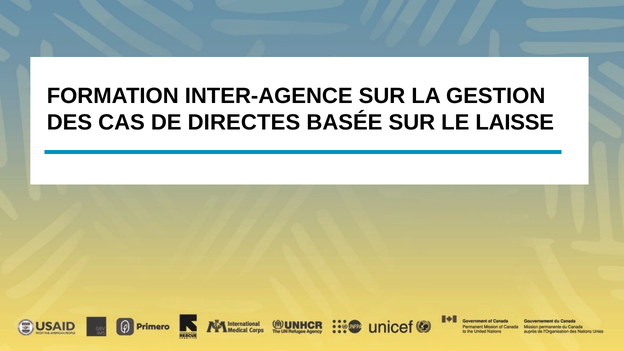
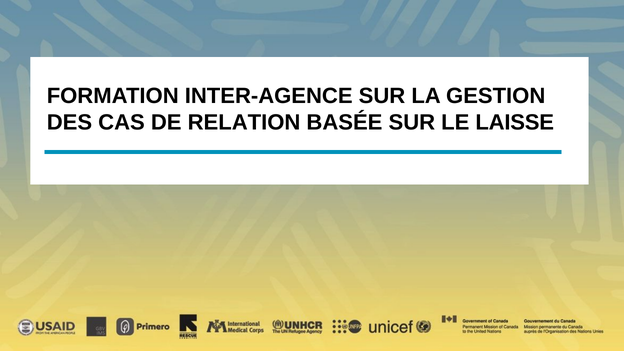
DIRECTES: DIRECTES -> RELATION (244, 122)
